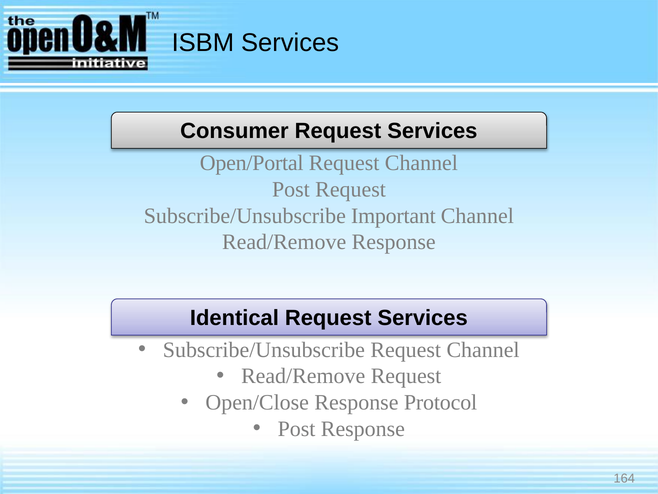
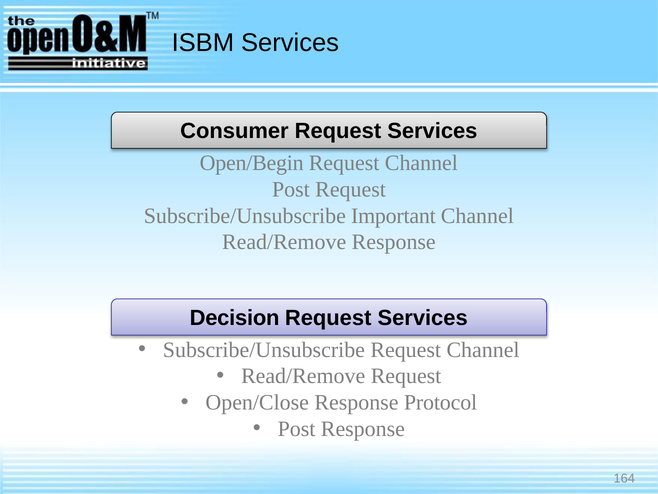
Open/Portal: Open/Portal -> Open/Begin (252, 163)
Identical: Identical -> Decision (235, 317)
